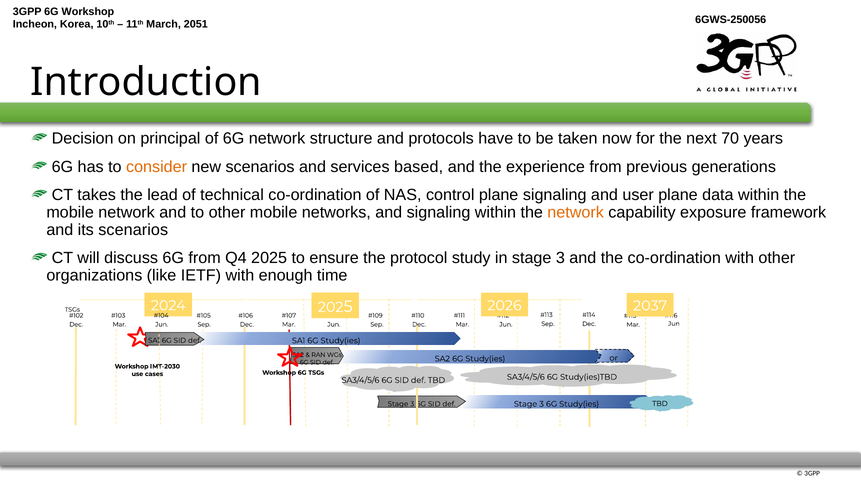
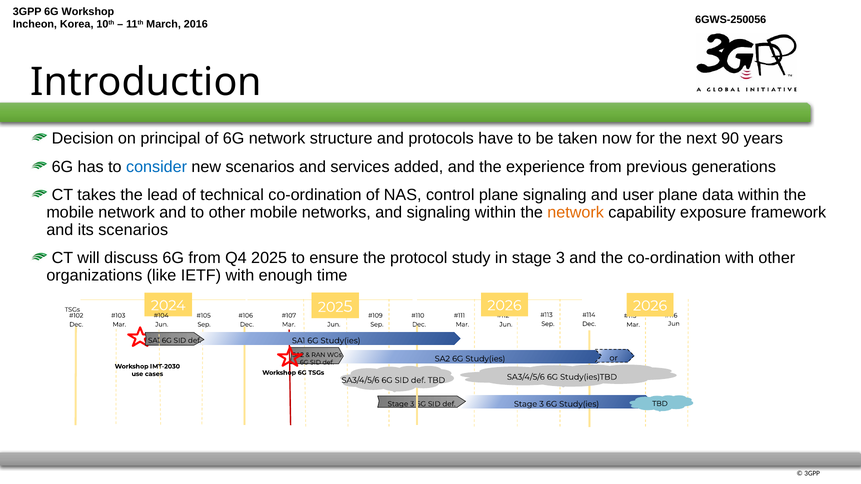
2051: 2051 -> 2016 (196, 24)
70: 70 -> 90 (730, 139)
consider colour: orange -> blue (157, 167)
based: based -> added (419, 167)
2037: 2037 -> 2026 (650, 306)
